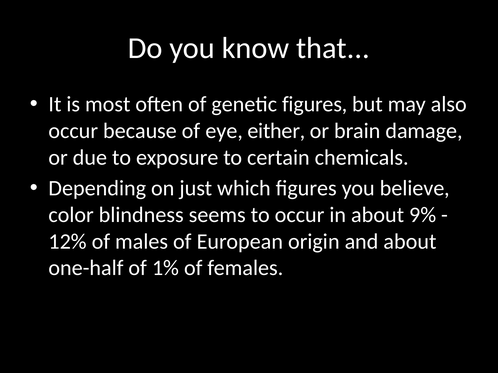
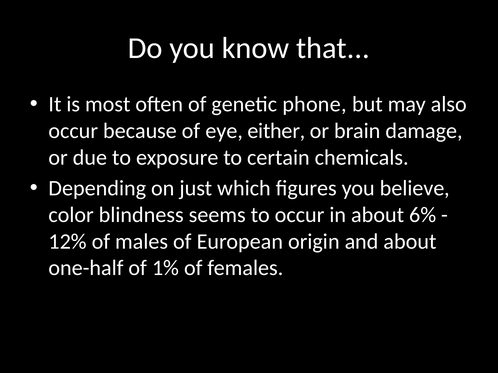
genetic figures: figures -> phone (314, 104)
9%: 9% -> 6% (423, 215)
